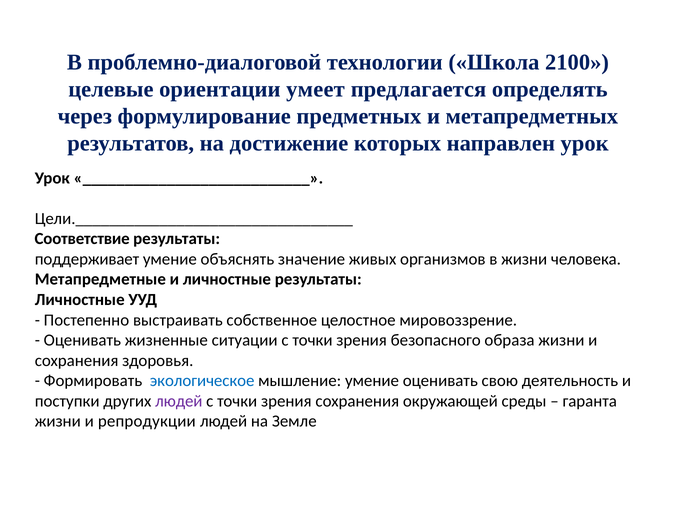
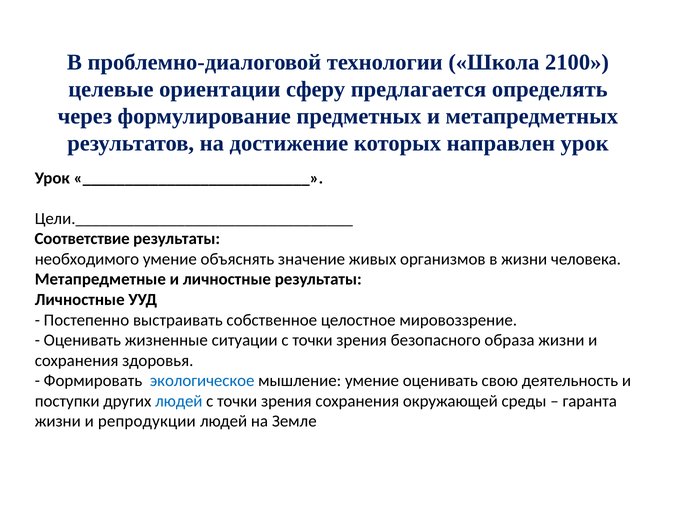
умеет: умеет -> сферу (316, 89)
поддерживает: поддерживает -> необходимого (87, 259)
людей colour: purple -> blue (179, 401)
